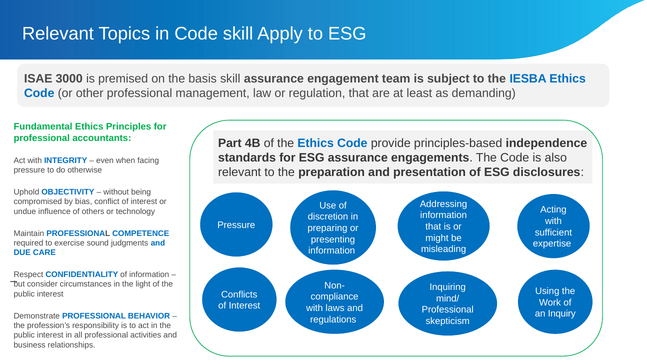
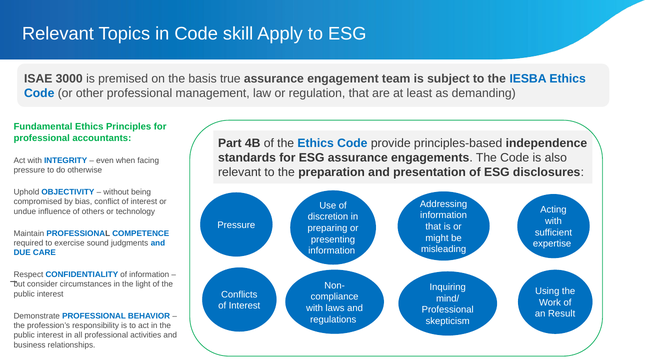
basis skill: skill -> true (230, 79)
Inquiry: Inquiry -> Result (562, 314)
